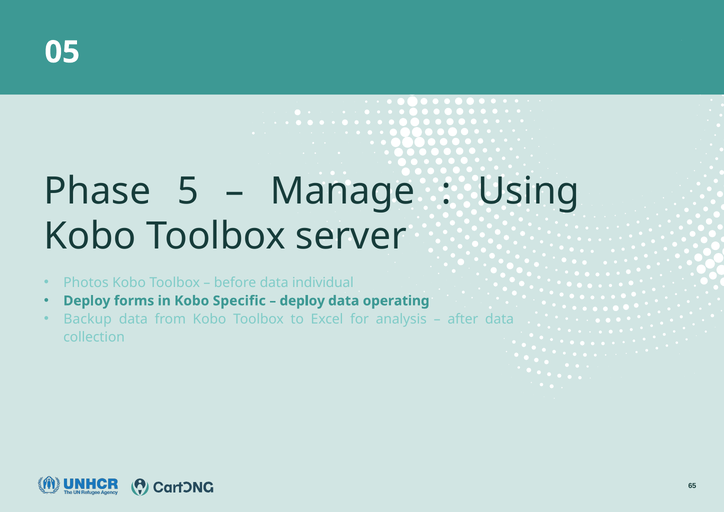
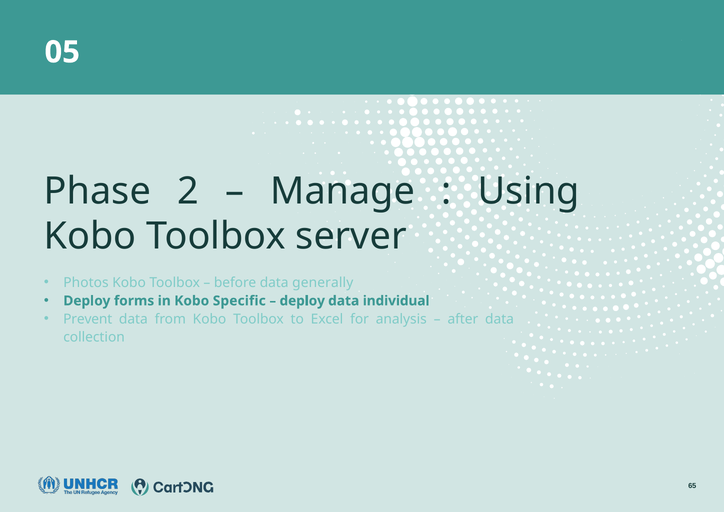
5: 5 -> 2 (188, 191)
individual: individual -> generally (323, 283)
operating: operating -> individual (396, 301)
Backup: Backup -> Prevent (88, 319)
